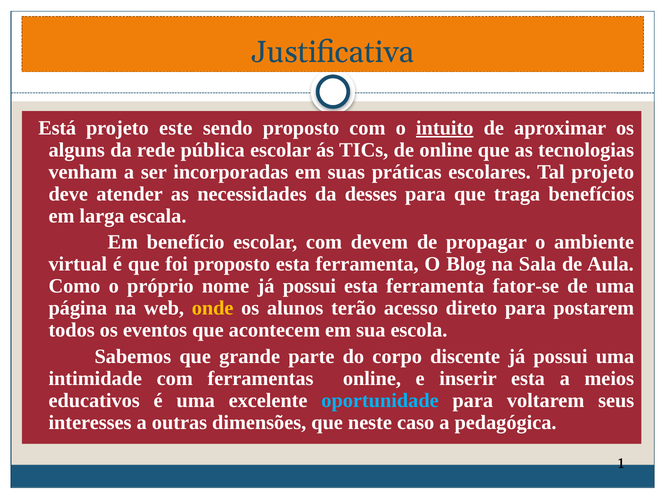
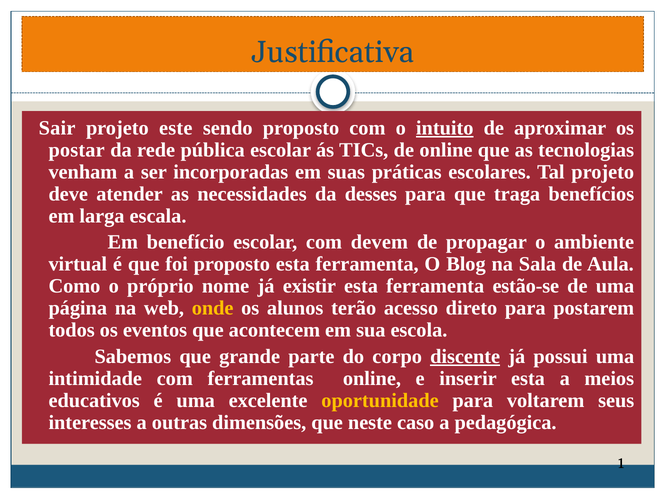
Está: Está -> Sair (57, 128)
alguns: alguns -> postar (77, 150)
nome já possui: possui -> existir (309, 286)
fator-se: fator-se -> estão-se (526, 286)
discente underline: none -> present (465, 357)
oportunidade colour: light blue -> yellow (380, 401)
